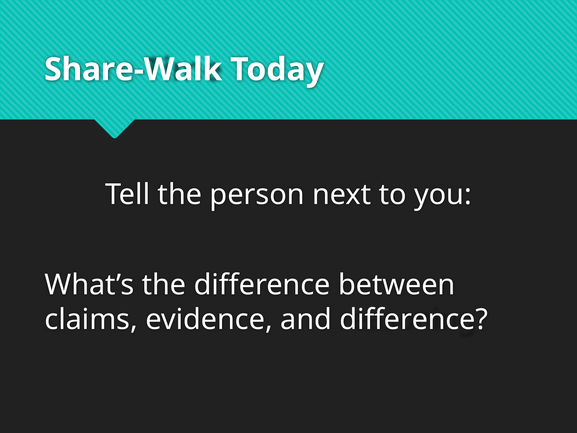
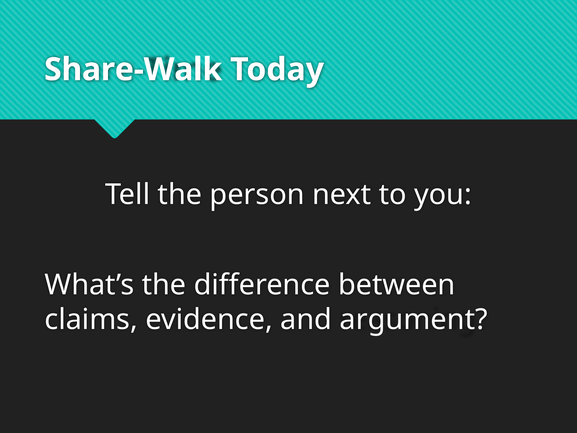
and difference: difference -> argument (414, 319)
